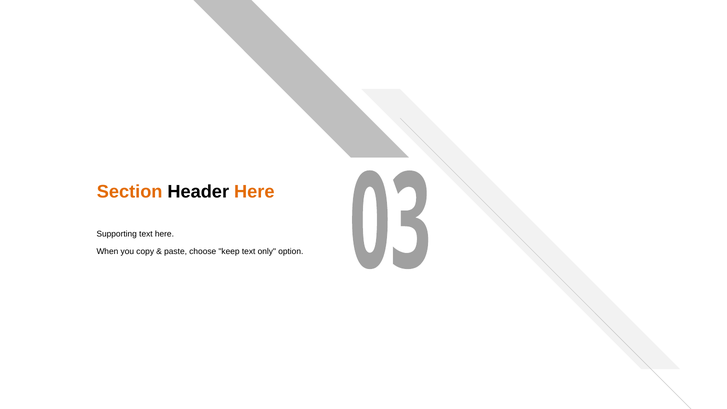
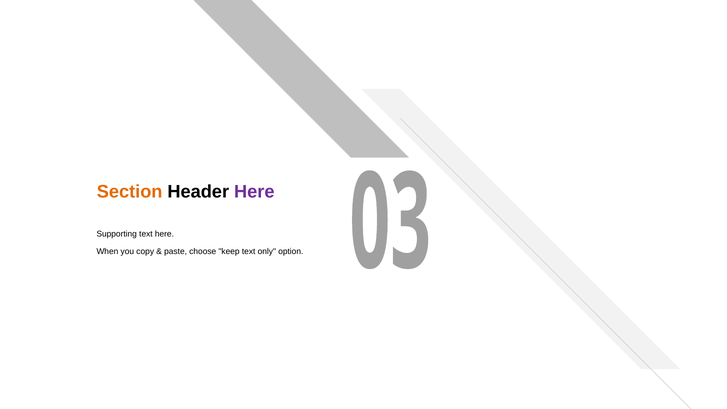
Here colour: orange -> purple (254, 192)
